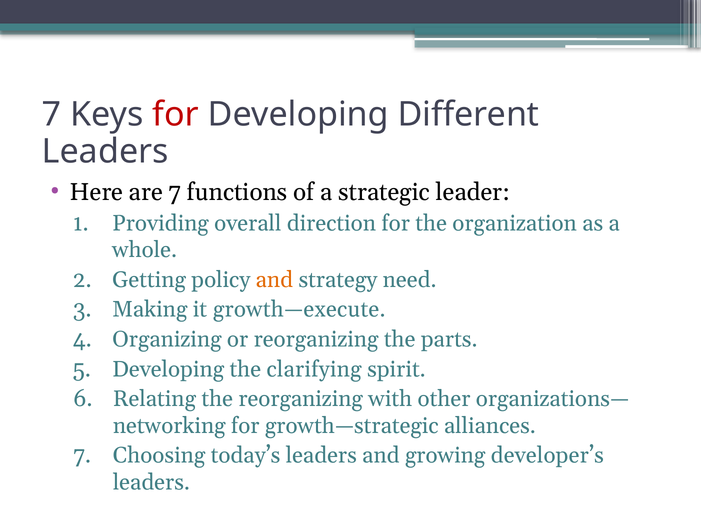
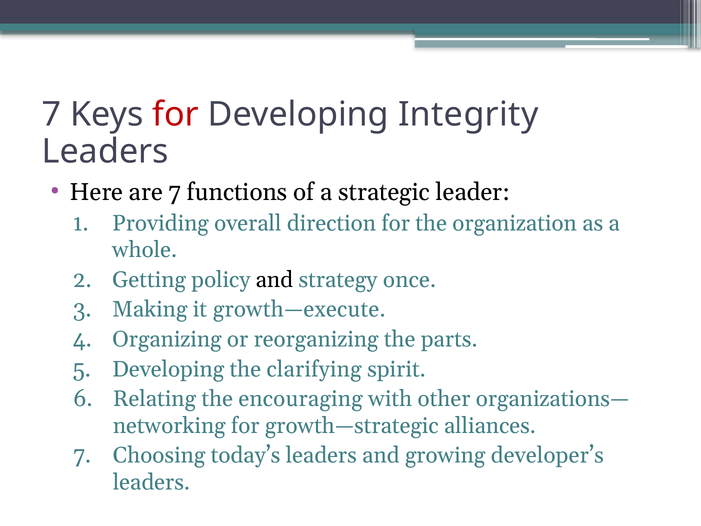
Different: Different -> Integrity (468, 115)
and colour: orange -> black (274, 280)
need: need -> once (410, 280)
the reorganizing: reorganizing -> encouraging (301, 399)
